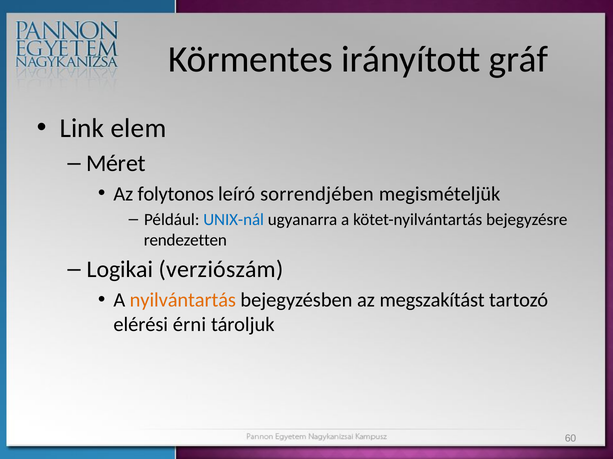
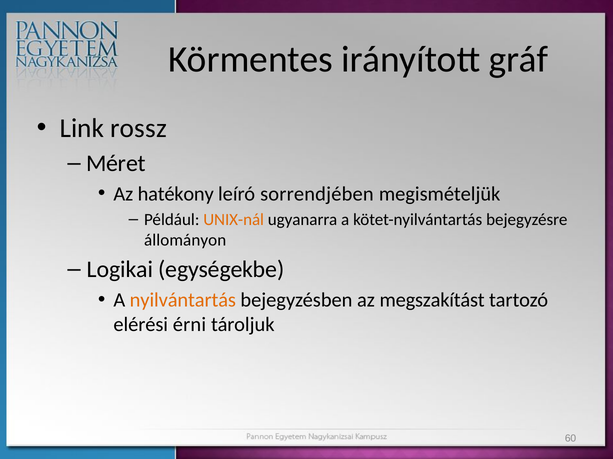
elem: elem -> rossz (139, 129)
folytonos: folytonos -> hatékony (176, 194)
UNIX-nál colour: blue -> orange (234, 220)
rendezetten: rendezetten -> állományon (185, 240)
verziószám: verziószám -> egységekbe (221, 270)
